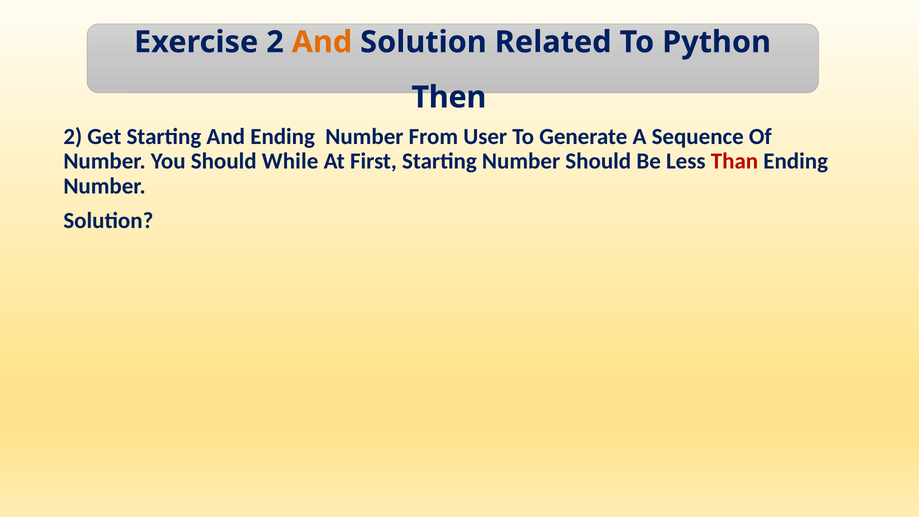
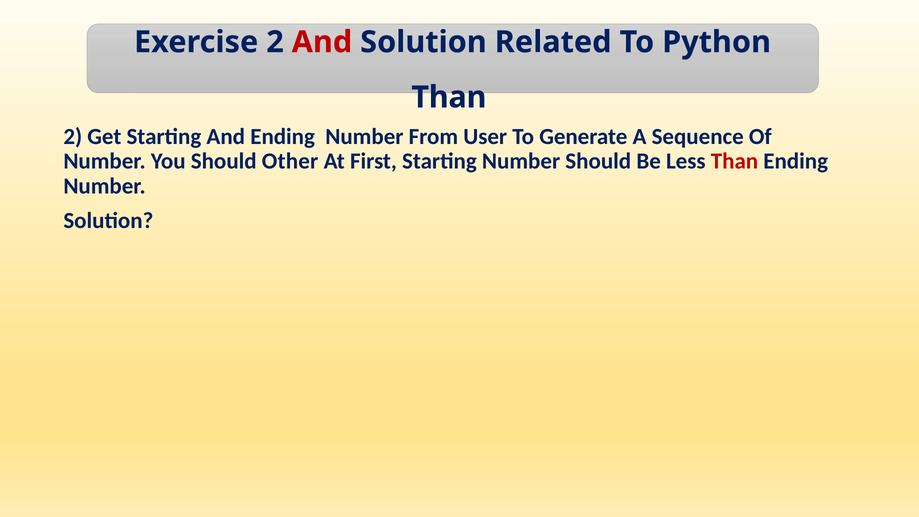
And colour: orange -> red (322, 42)
Then: Then -> Than (449, 97)
While: While -> Other (290, 161)
